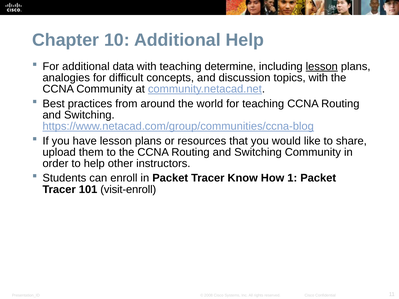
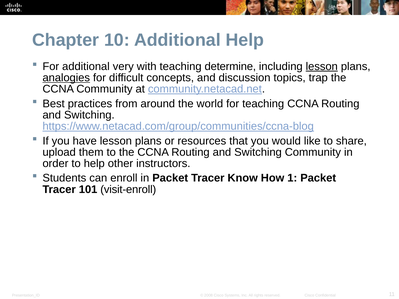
data: data -> very (123, 66)
analogies underline: none -> present (66, 78)
topics with: with -> trap (318, 78)
